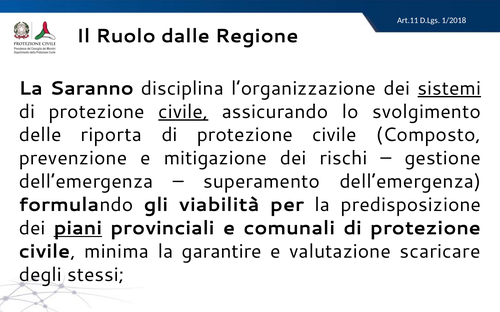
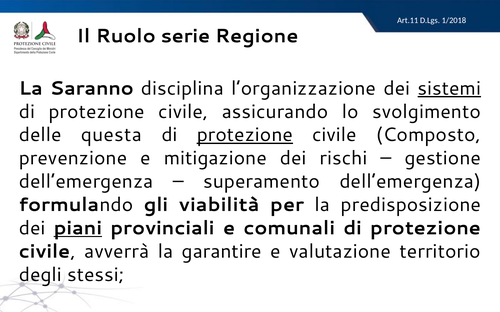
dalle: dalle -> serie (186, 36)
civile underline: present -> none (183, 112)
riporta: riporta -> questa (111, 135)
protezione underline: none -> present (245, 135)
minima: minima -> avverrà (117, 252)
scaricare: scaricare -> territorio (440, 252)
